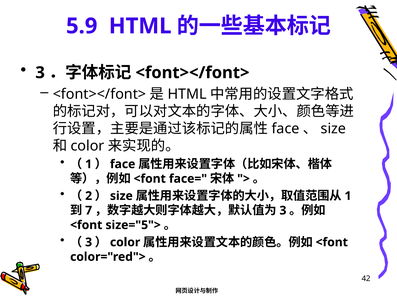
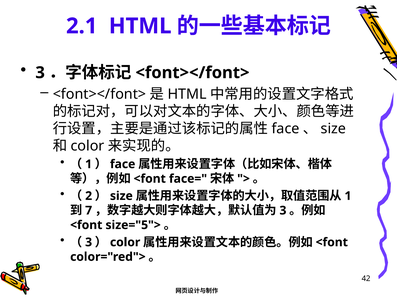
5.9: 5.9 -> 2.1 (82, 26)
